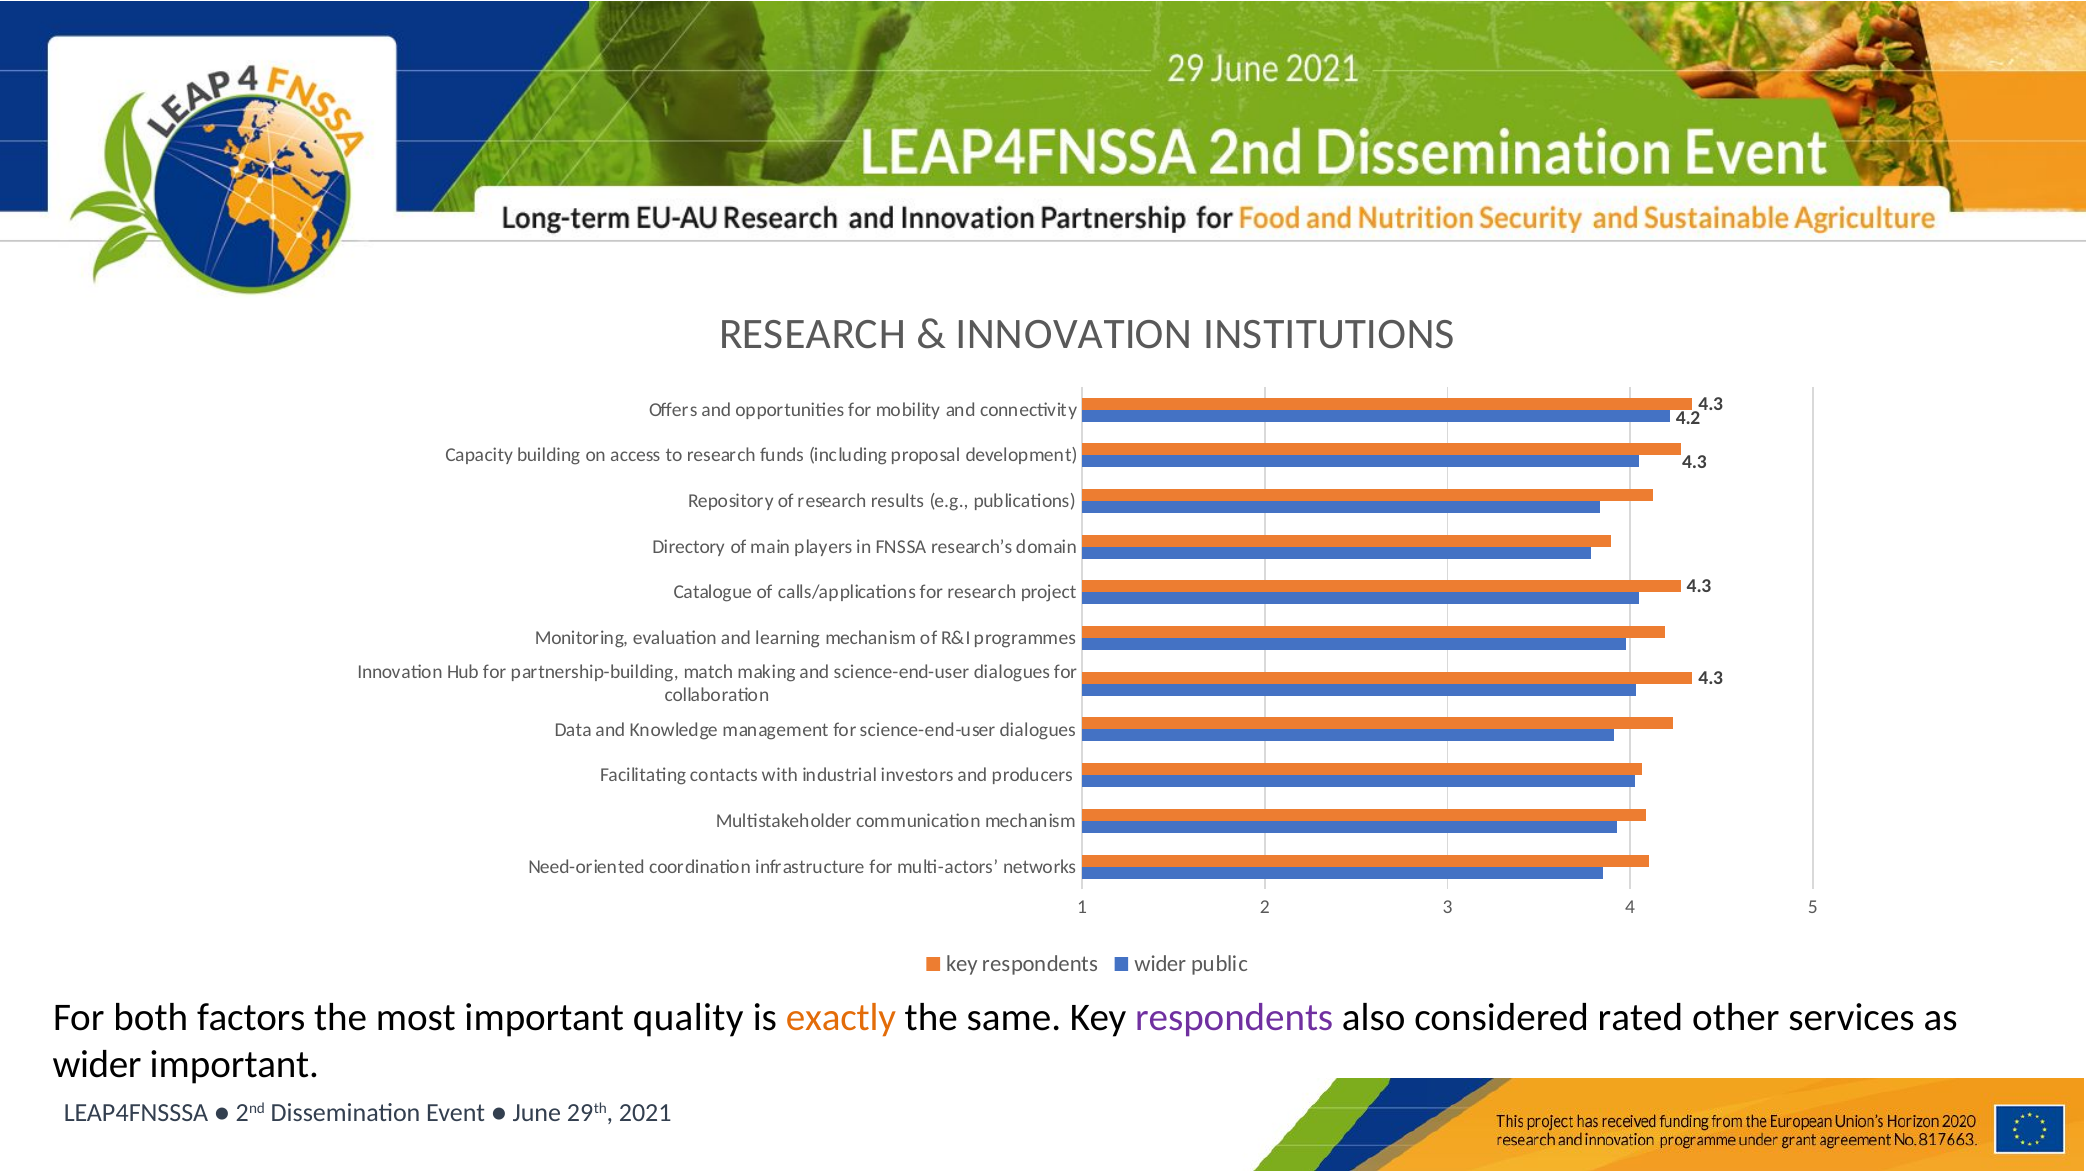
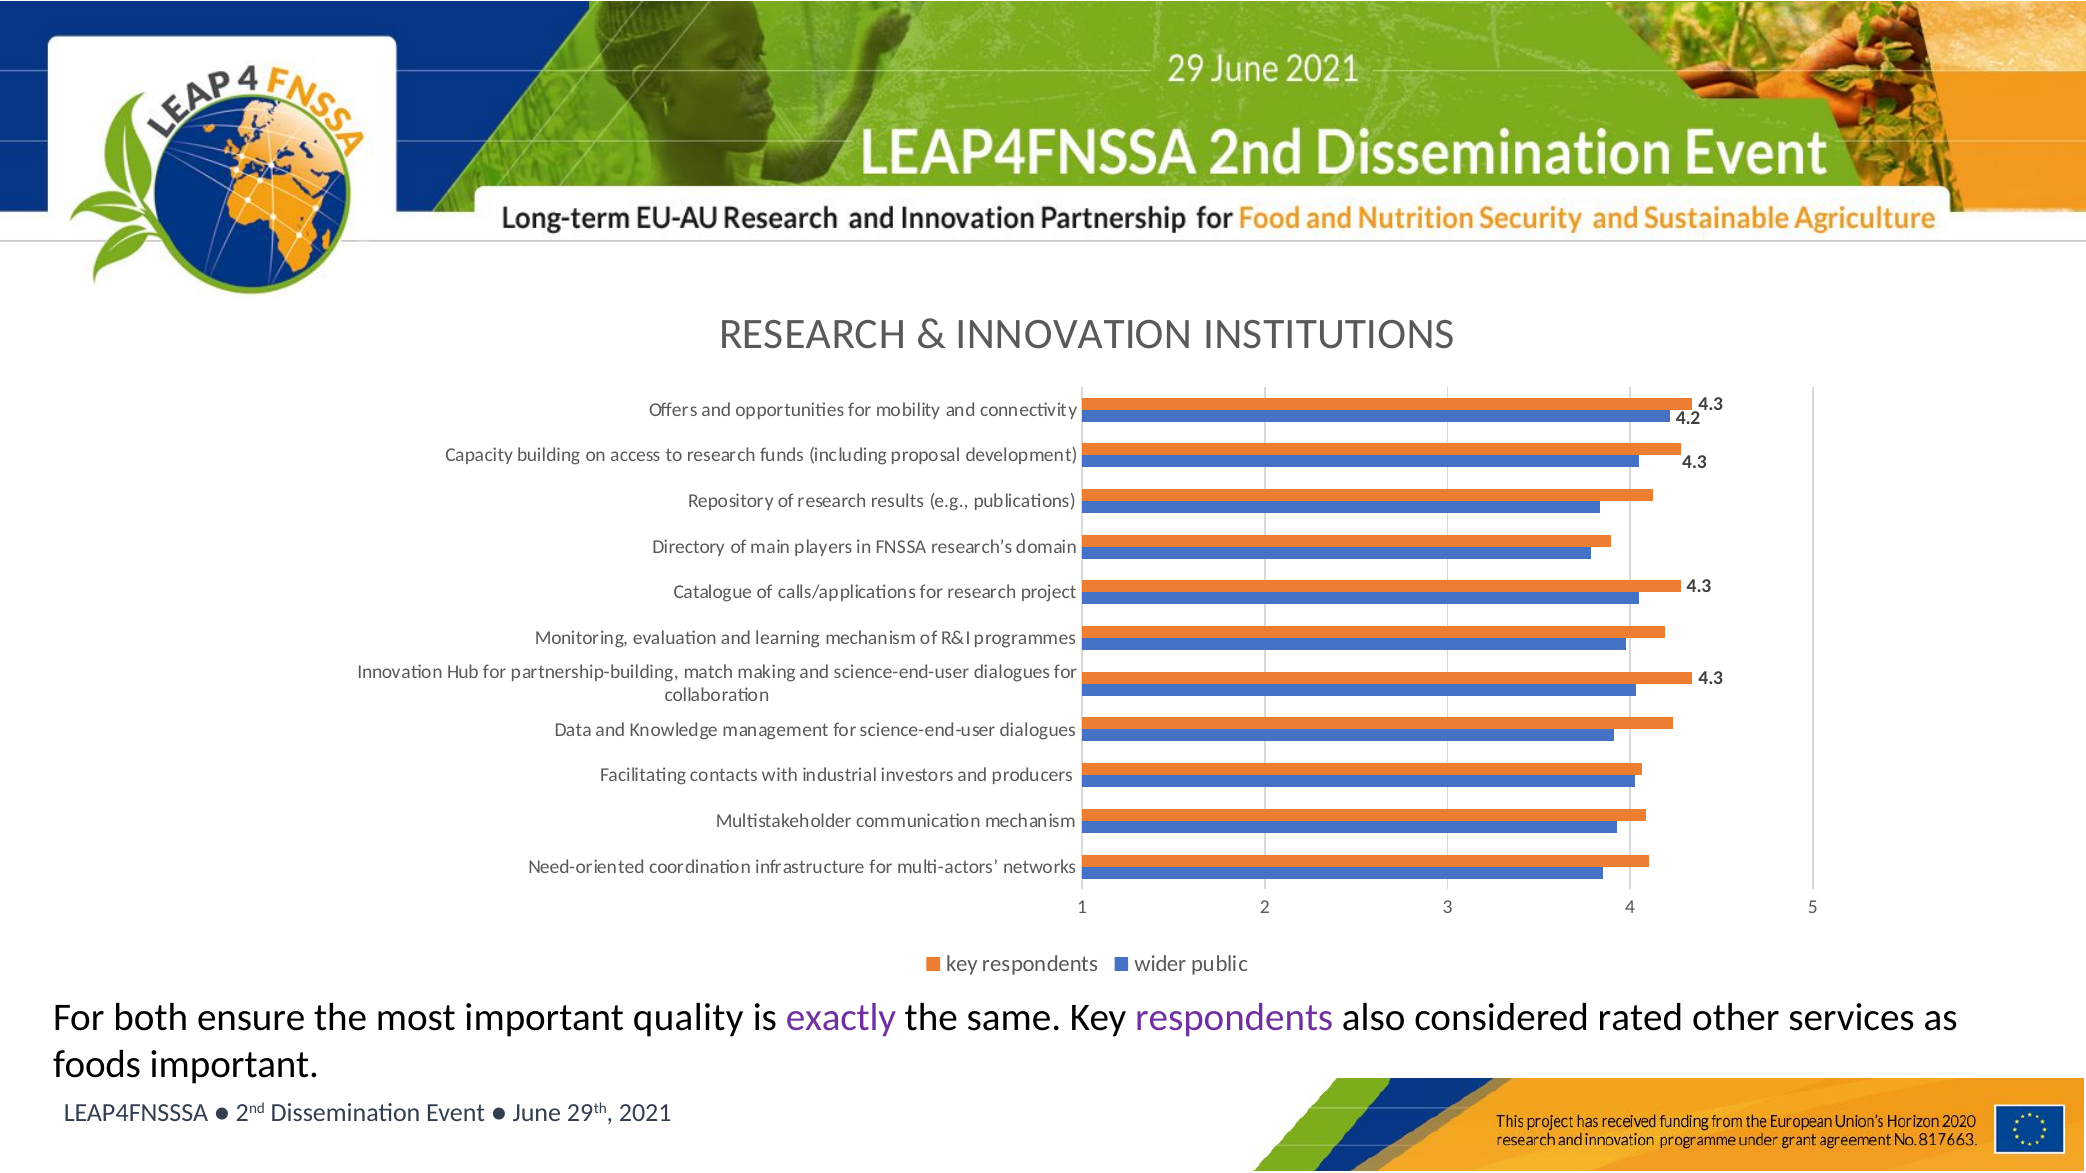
factors: factors -> ensure (251, 1018)
exactly colour: orange -> purple (841, 1018)
wider: wider -> foods (97, 1064)
